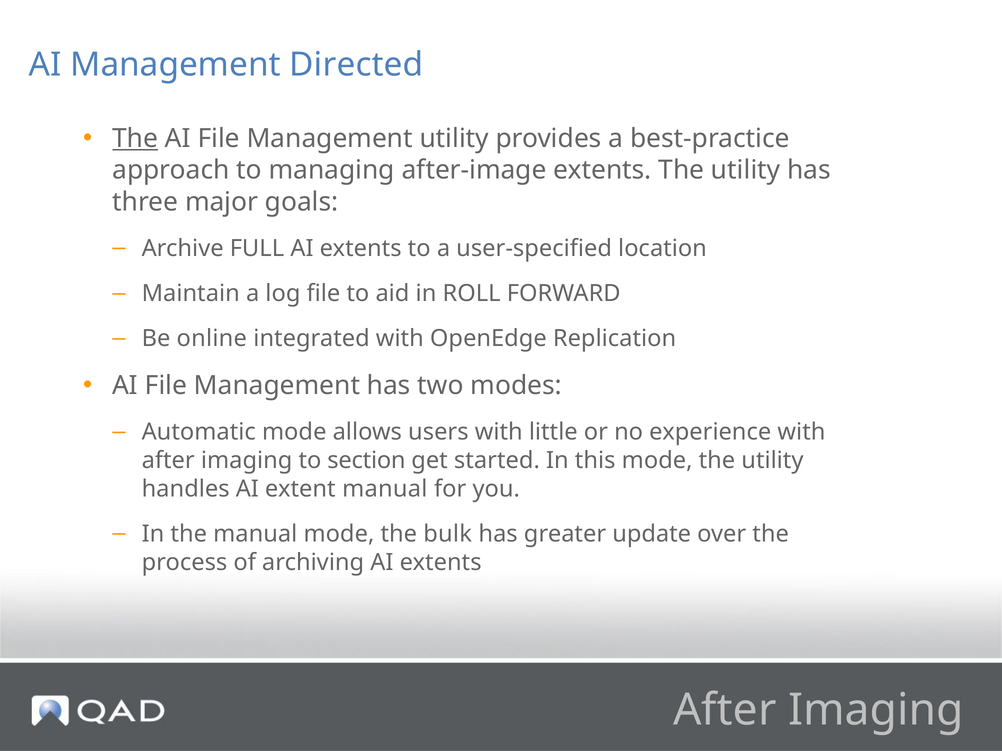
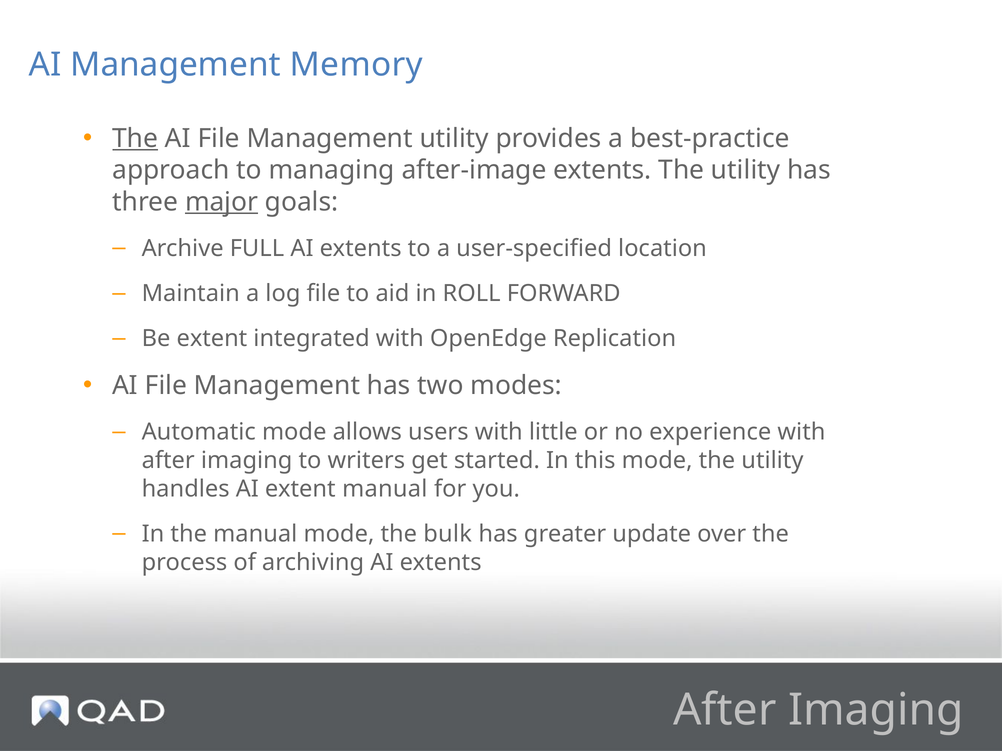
Directed: Directed -> Memory (356, 65)
major underline: none -> present (222, 202)
Be online: online -> extent (212, 339)
section: section -> writers (366, 461)
